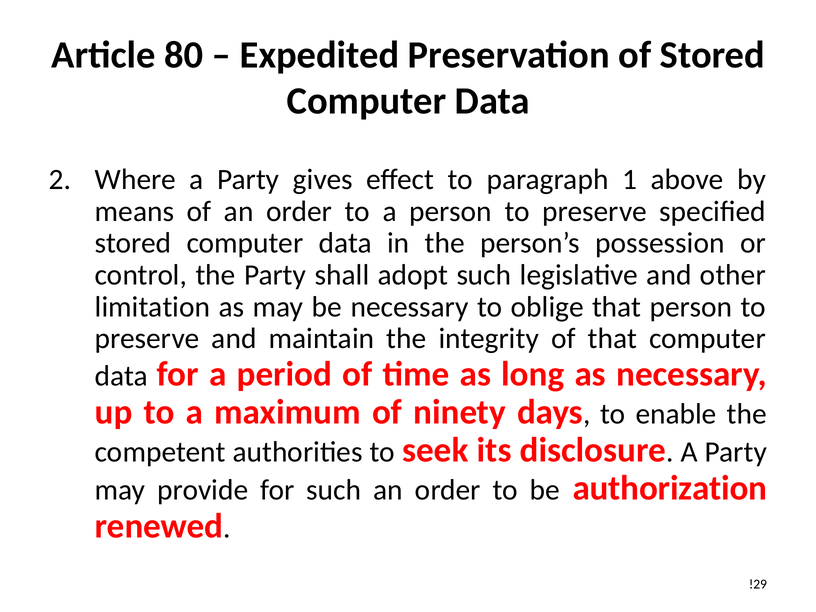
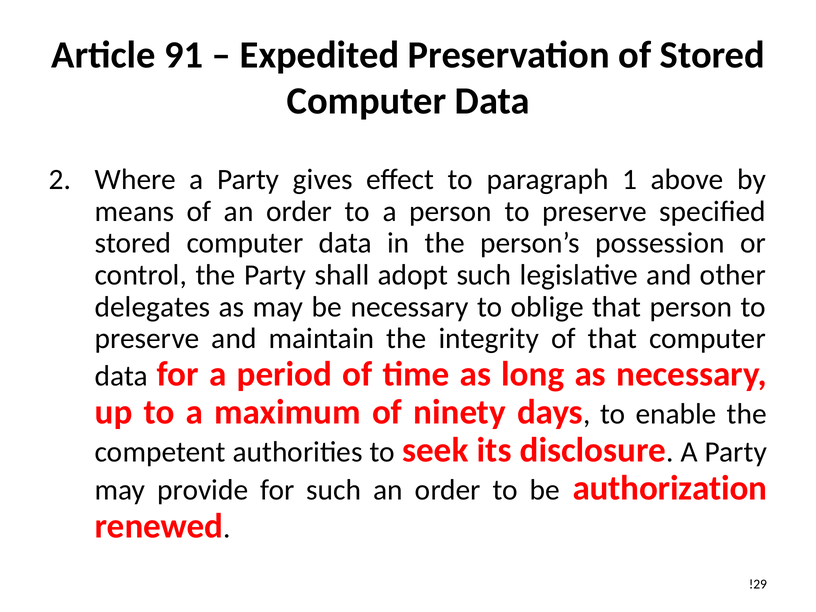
80: 80 -> 91 (184, 55)
limitation: limitation -> delegates (153, 307)
